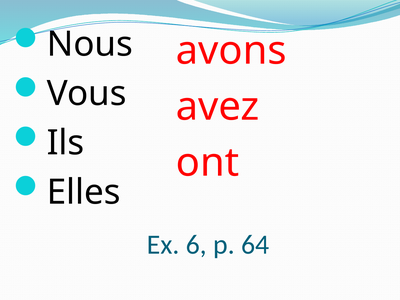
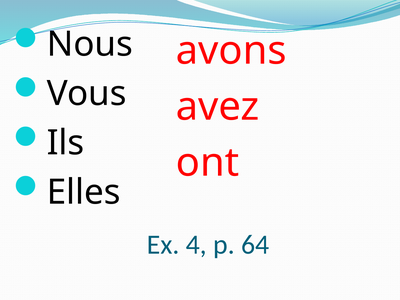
6: 6 -> 4 (196, 245)
